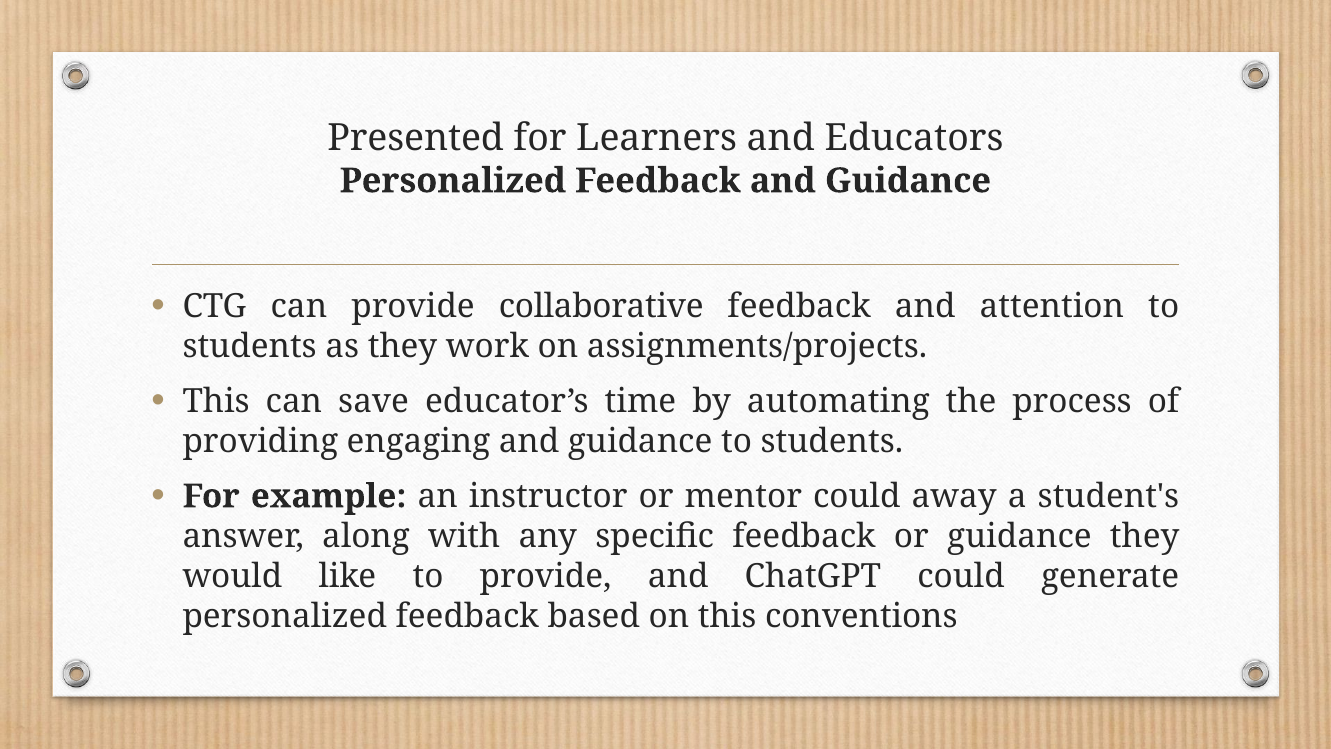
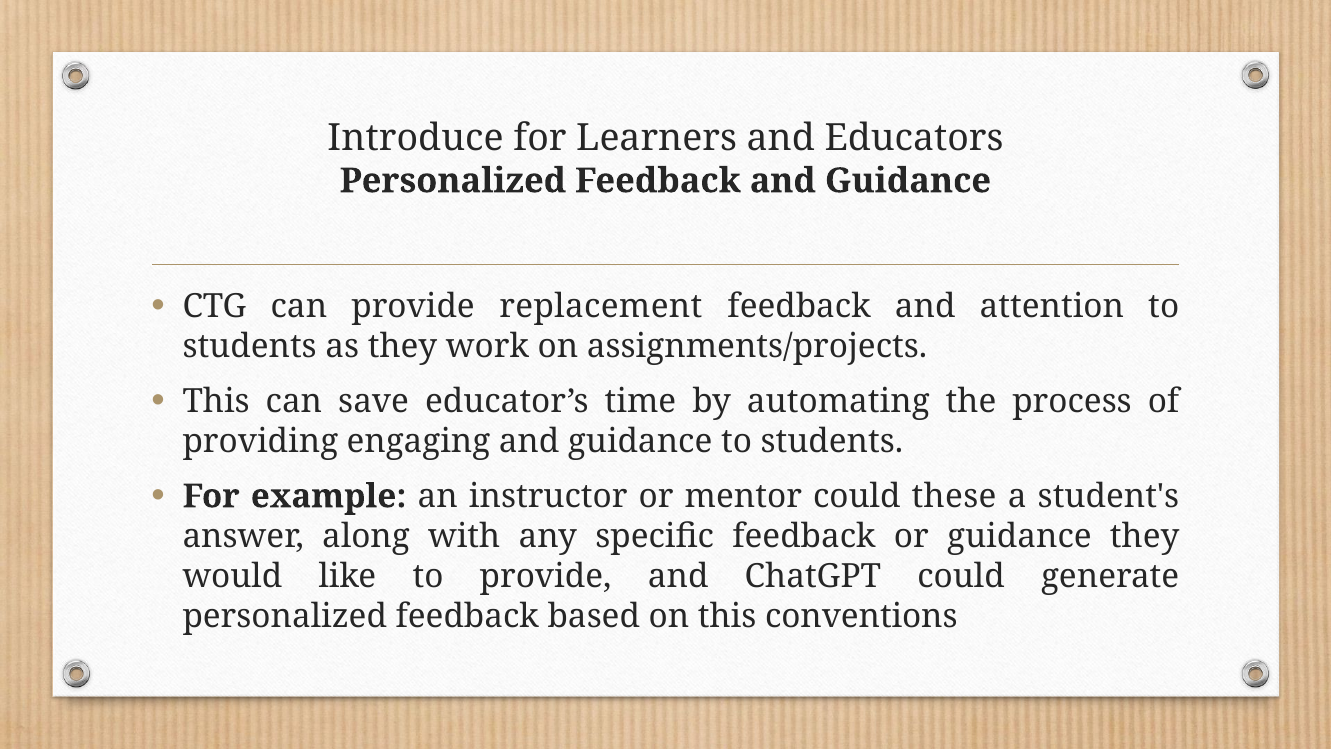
Presented: Presented -> Introduce (416, 138)
collaborative: collaborative -> replacement (601, 306)
away: away -> these (954, 496)
